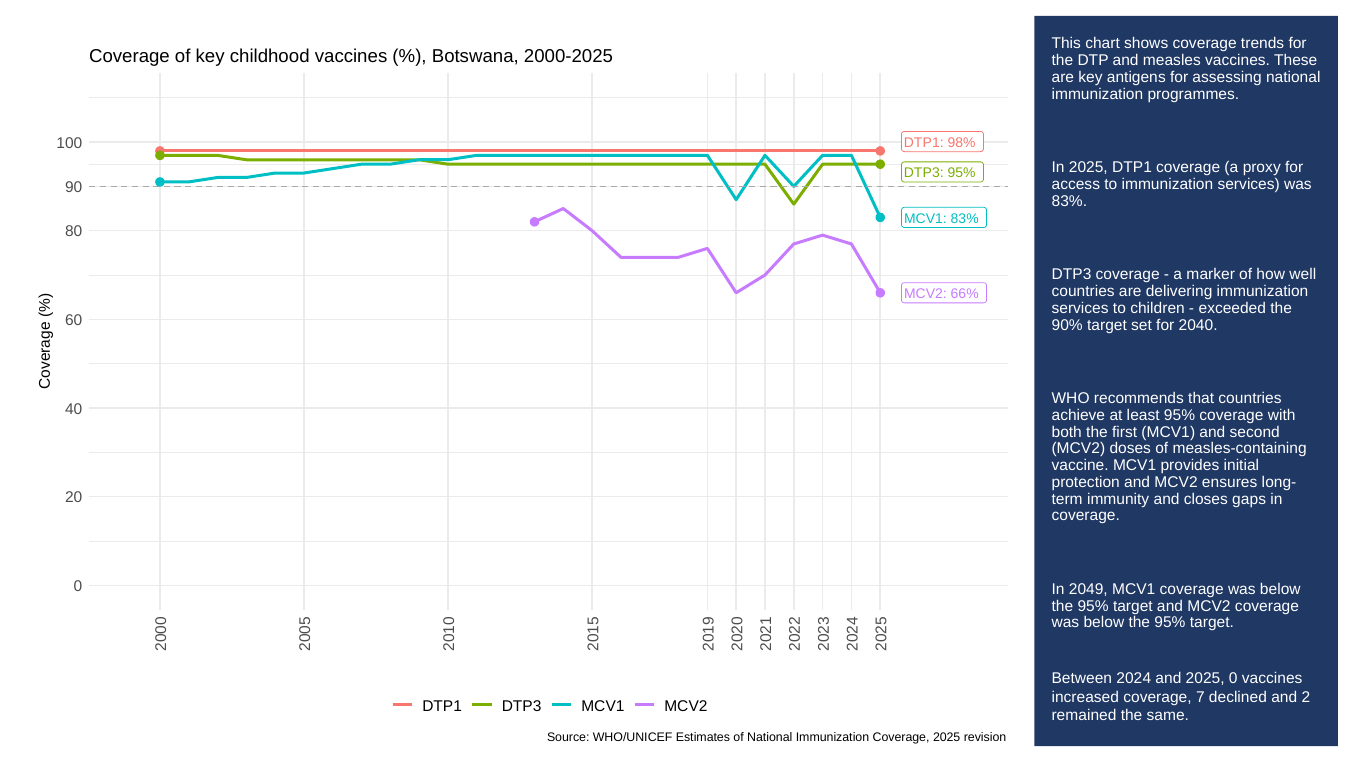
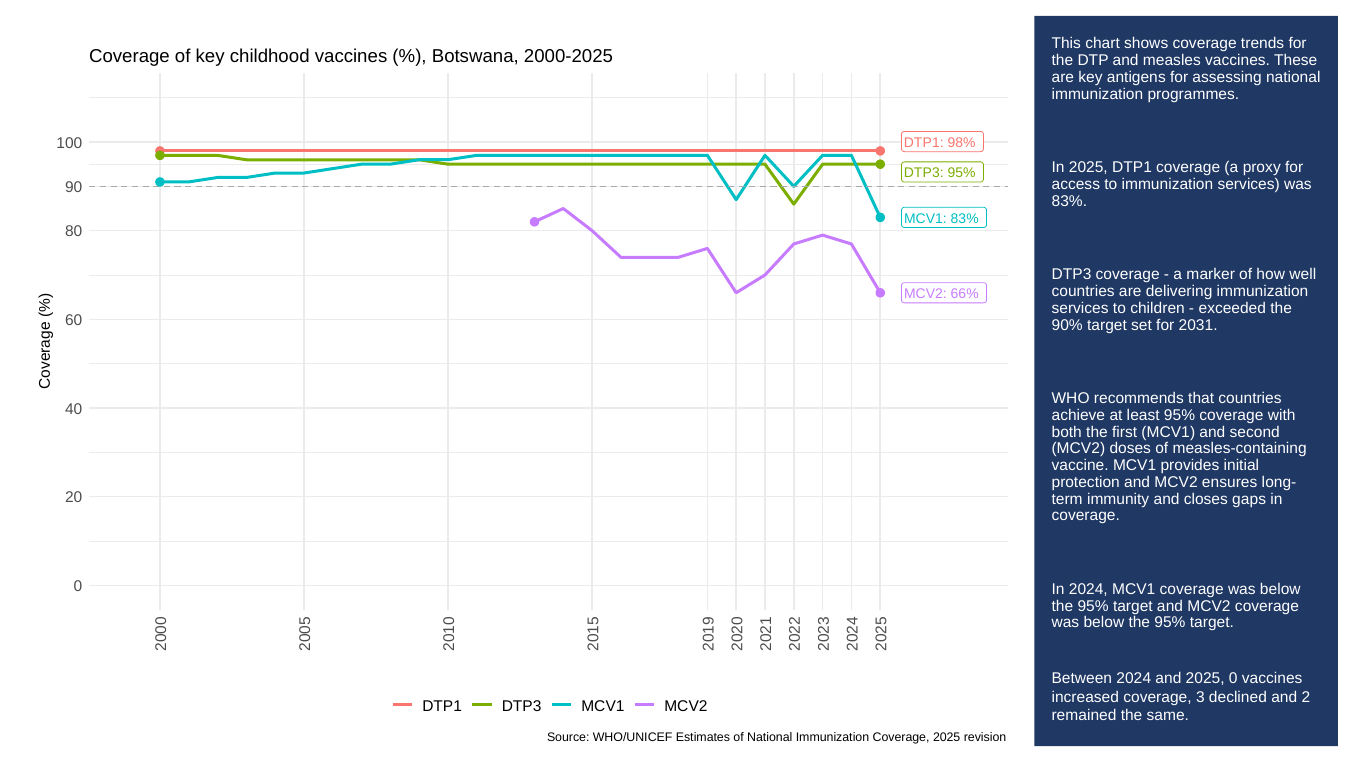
2040: 2040 -> 2031 (1198, 325)
In 2049: 2049 -> 2024 (1088, 589)
coverage 7: 7 -> 3 (1200, 697)
